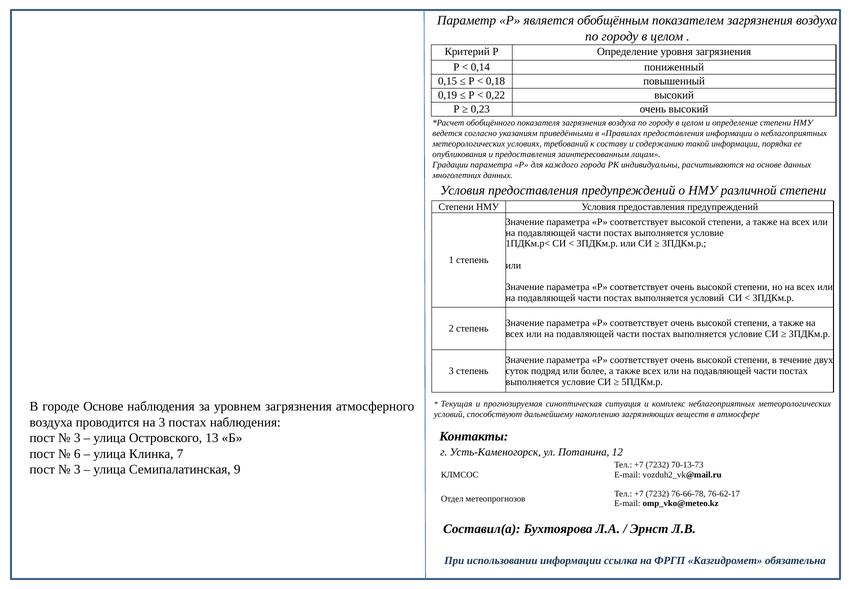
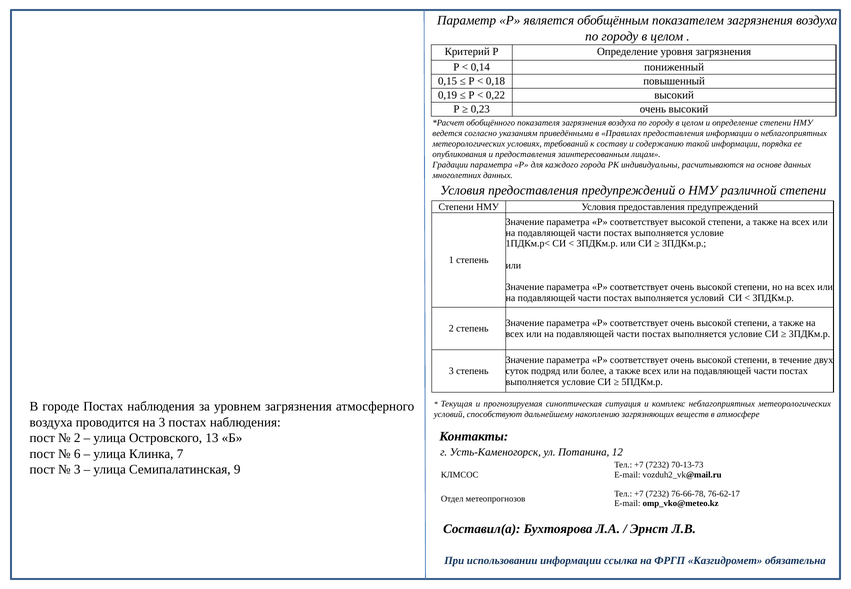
городе Основе: Основе -> Постах (103, 407)
3: 3 -> 2 (77, 438)
